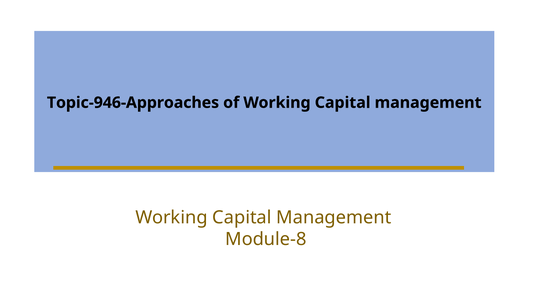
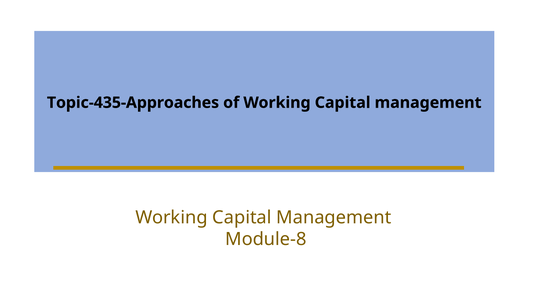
Topic-946-Approaches: Topic-946-Approaches -> Topic-435-Approaches (133, 103)
